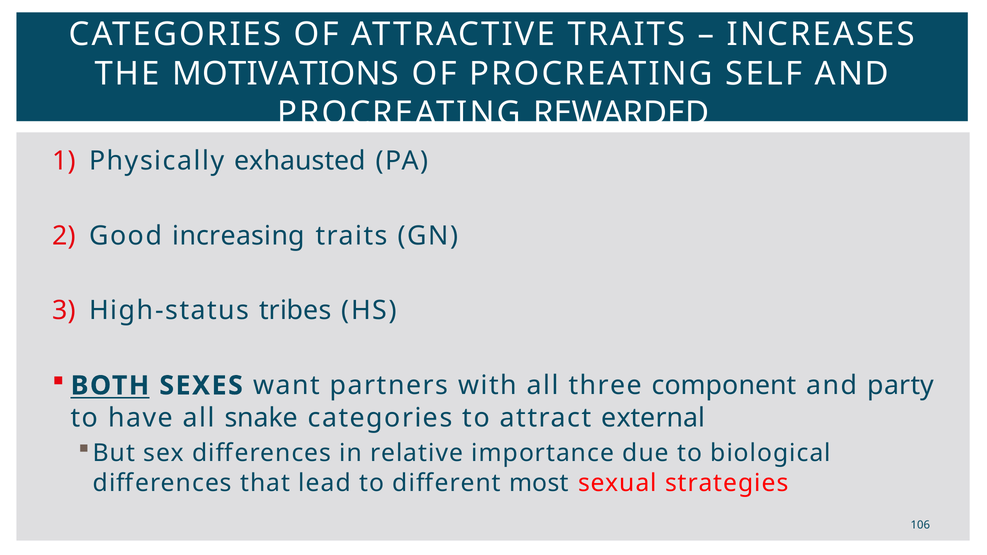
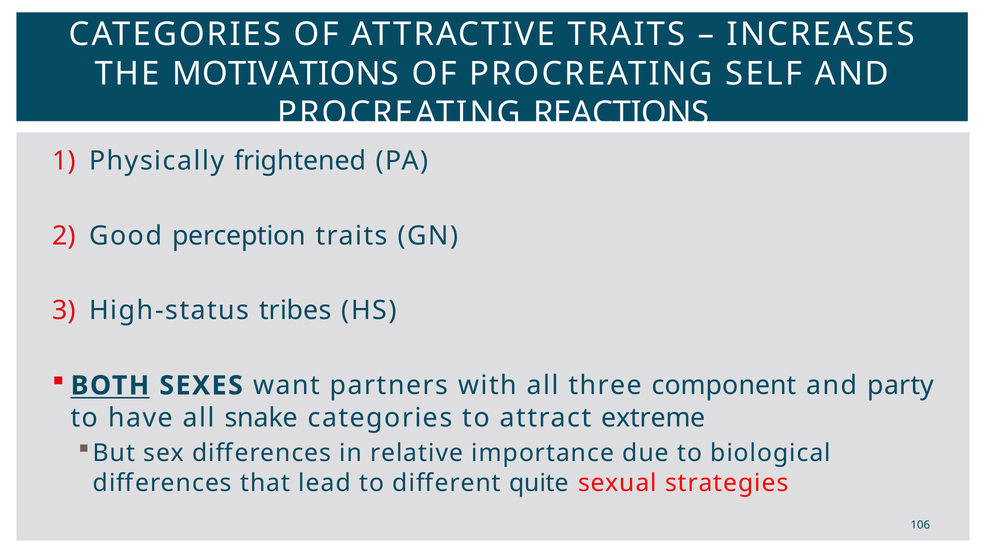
REWARDED: REWARDED -> REACTIONS (621, 113)
exhausted: exhausted -> frightened (300, 161)
increasing: increasing -> perception (239, 236)
external: external -> extreme (653, 418)
most: most -> quite (539, 483)
